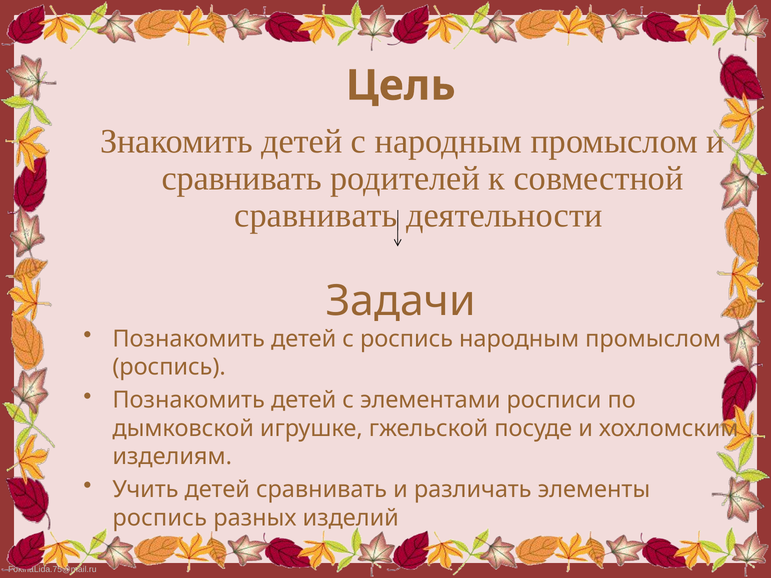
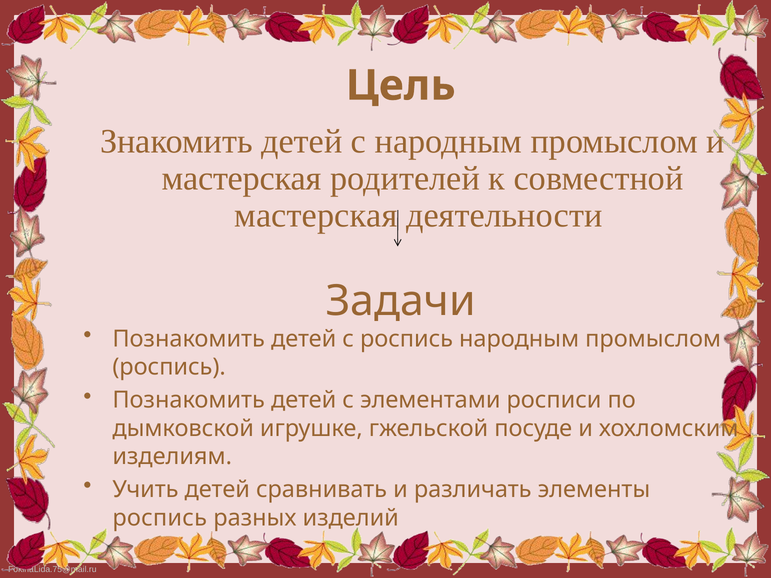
сравнивать: сравнивать -> мастерская (242, 178)
сравнивать: сравнивать -> мастерская (316, 215)
